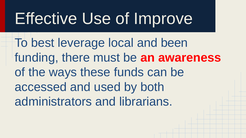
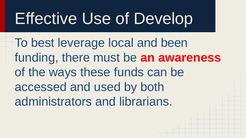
Improve: Improve -> Develop (163, 19)
